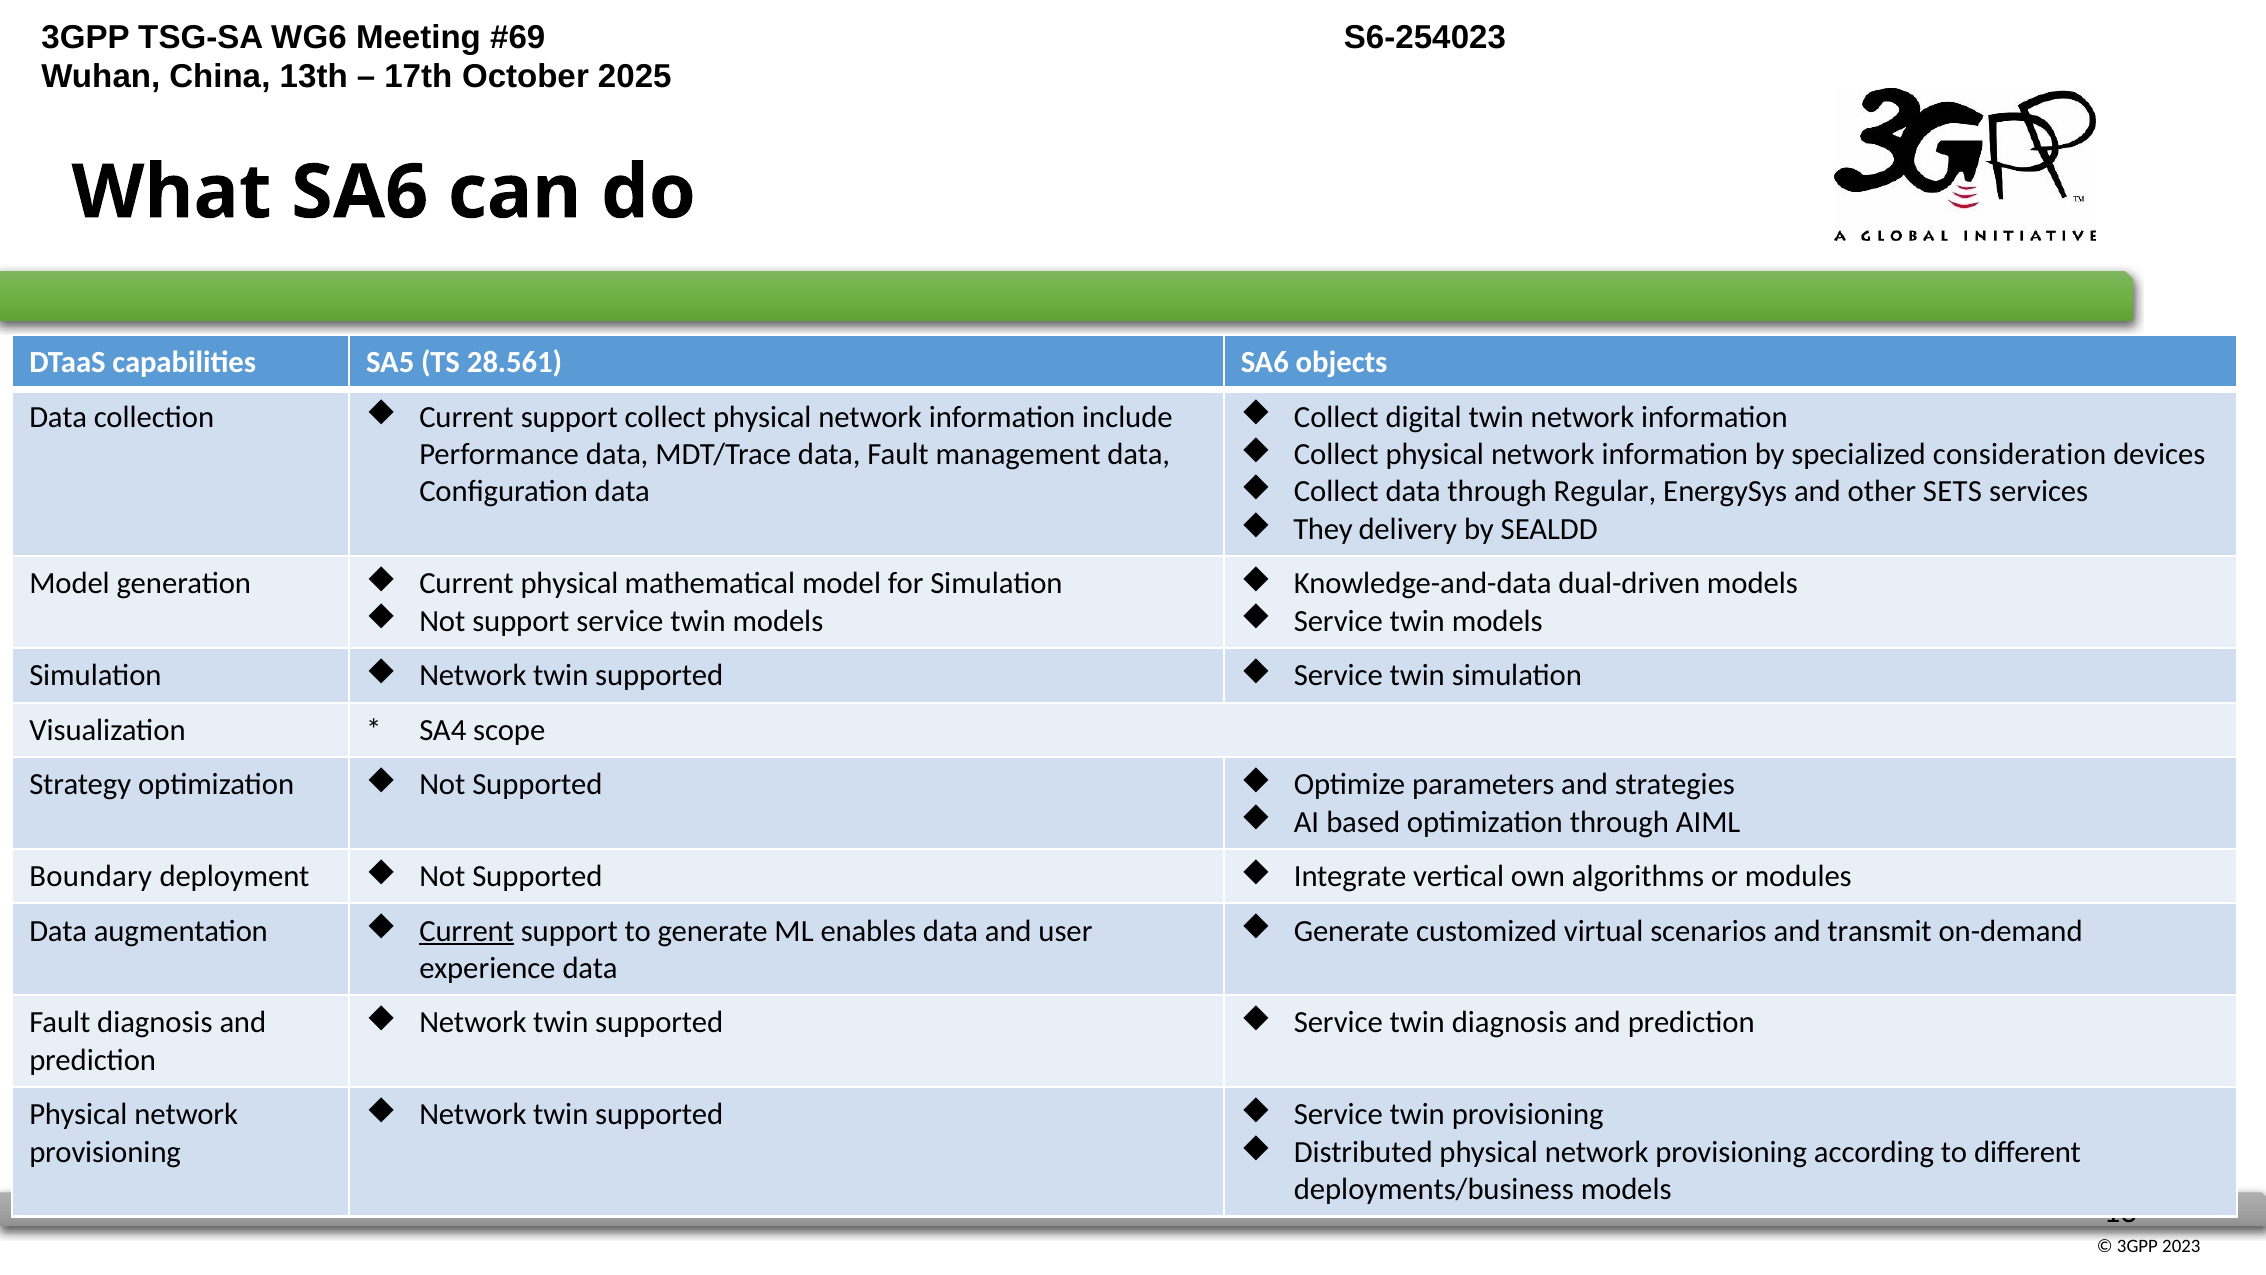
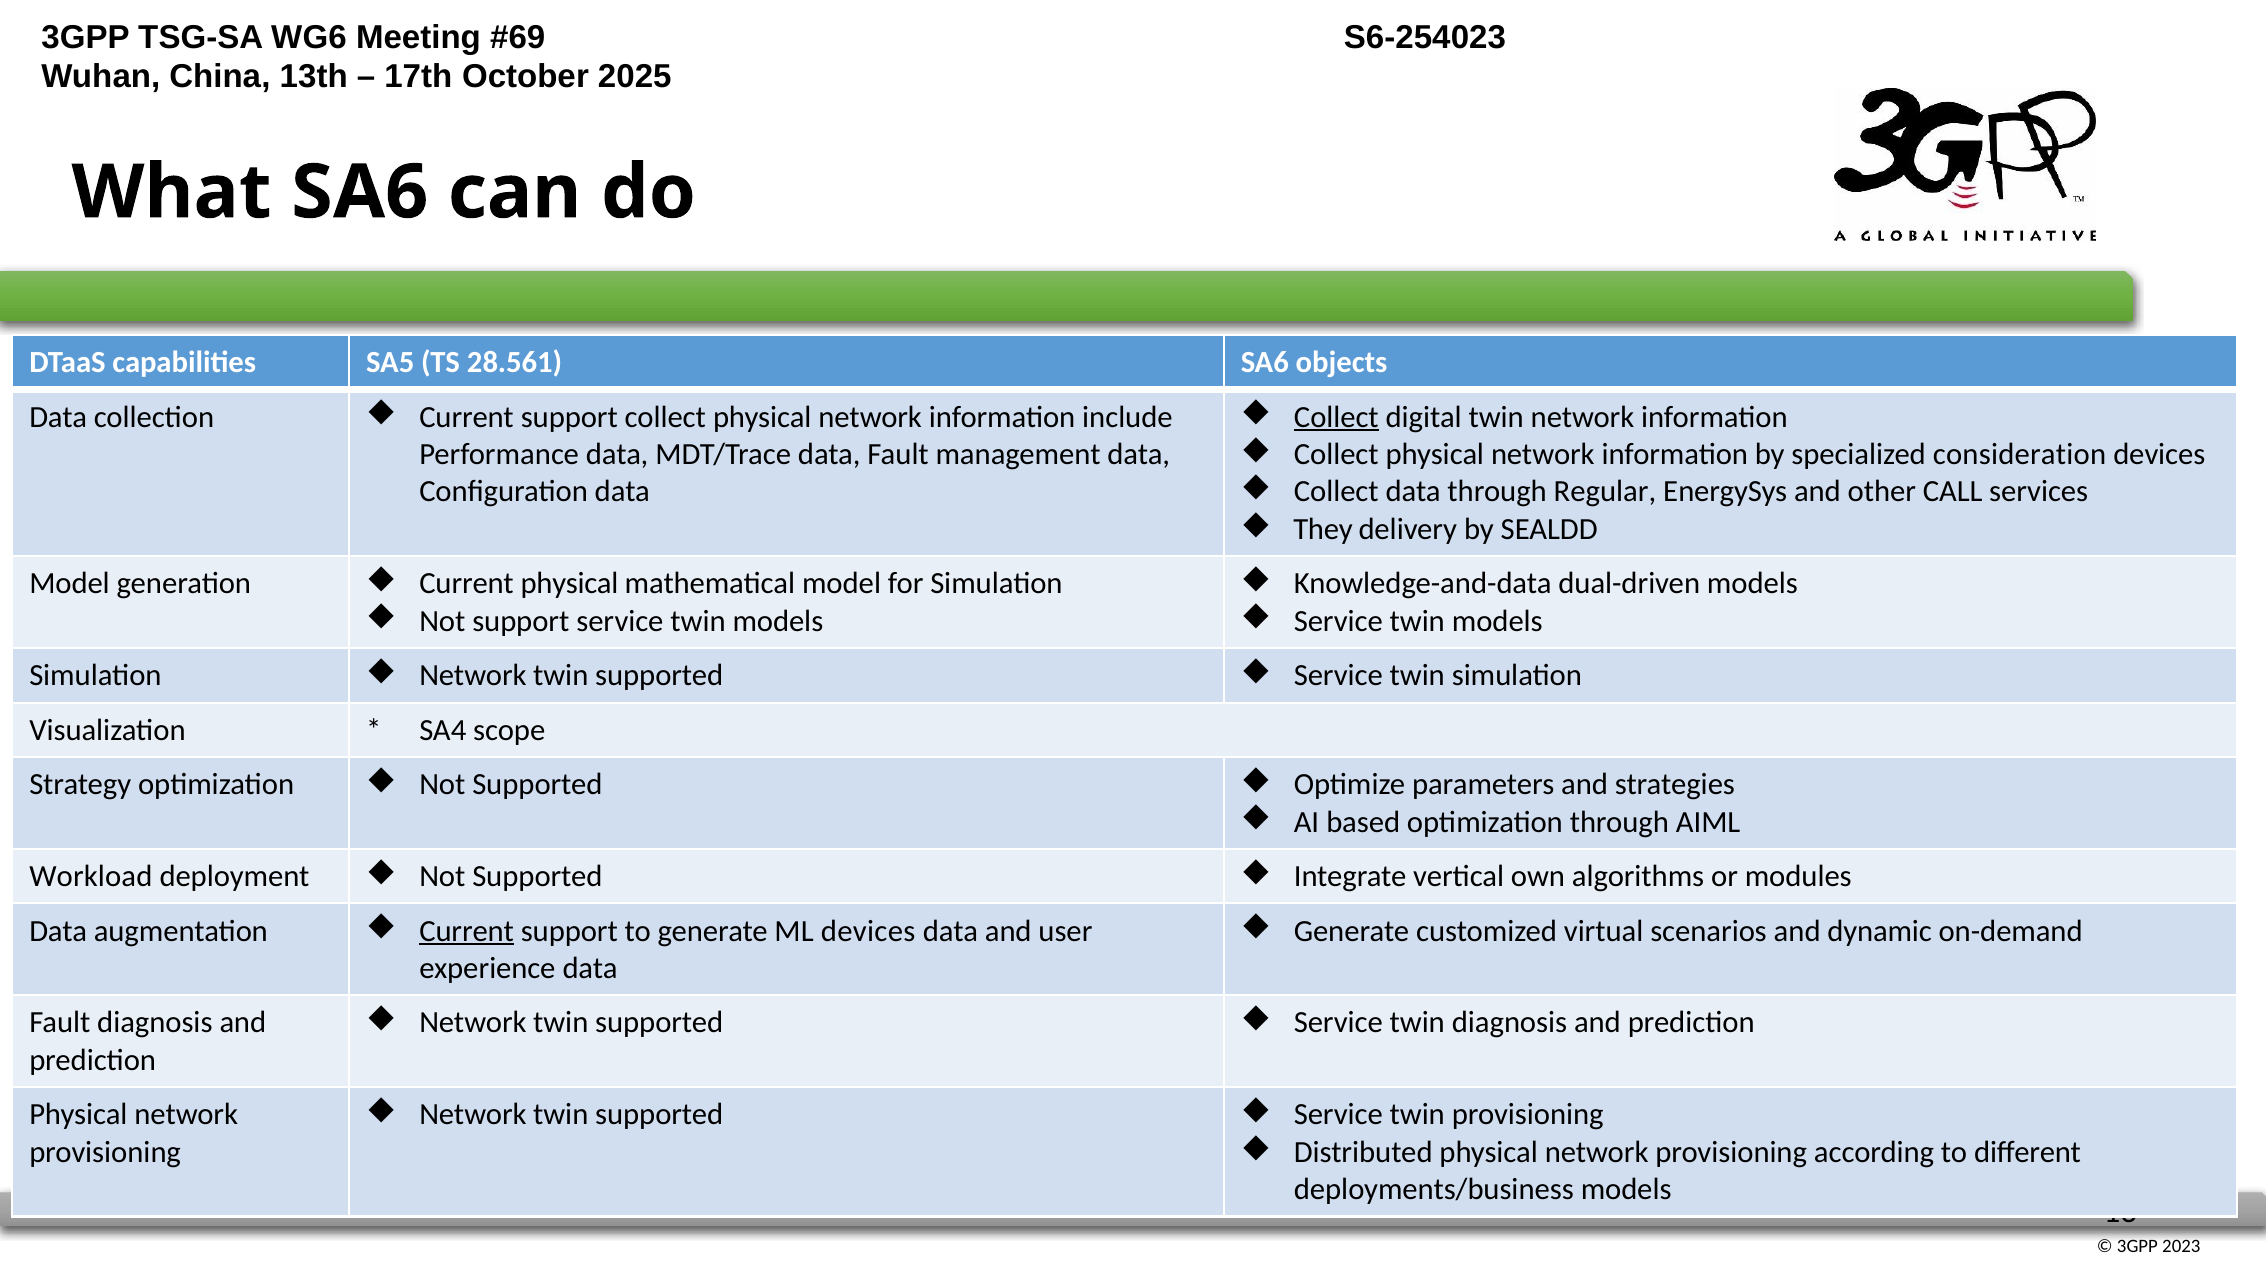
Collect underline: none -> present (1336, 417)
SETS: SETS -> CALL (1953, 492)
Boundary: Boundary -> Workload (91, 876)
transmit: transmit -> dynamic (1880, 931)
ML enables: enables -> devices (868, 931)
